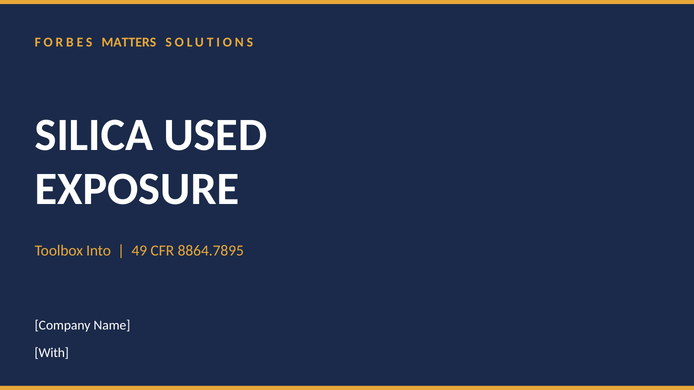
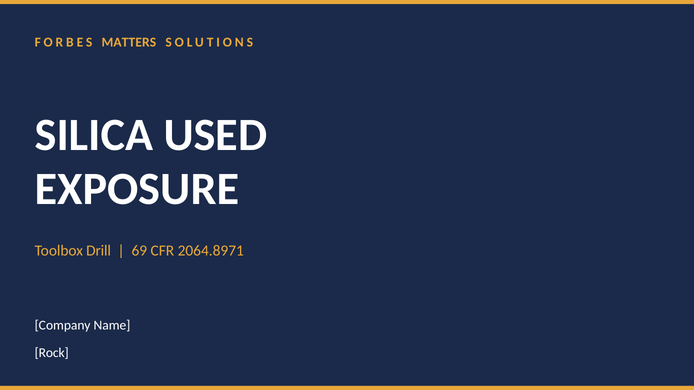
Into: Into -> Drill (99, 251)
49: 49 -> 69 (139, 251)
8864.7895: 8864.7895 -> 2064.8971 (211, 251)
With: With -> Rock (52, 353)
